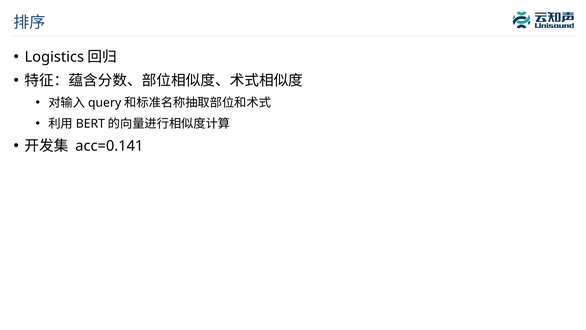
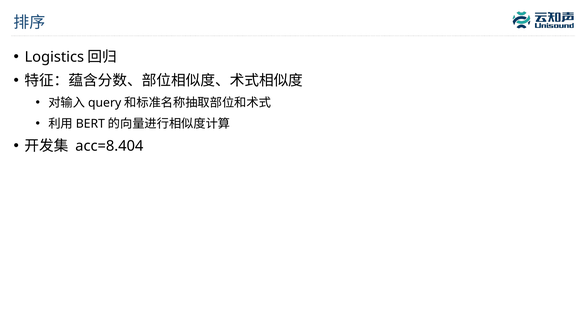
acc=0.141: acc=0.141 -> acc=8.404 (109, 146)
